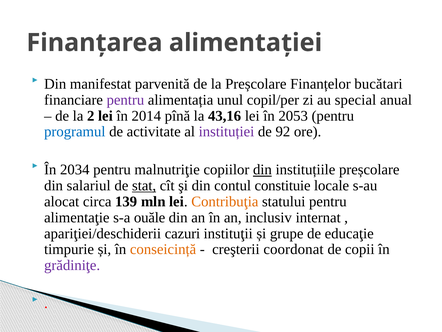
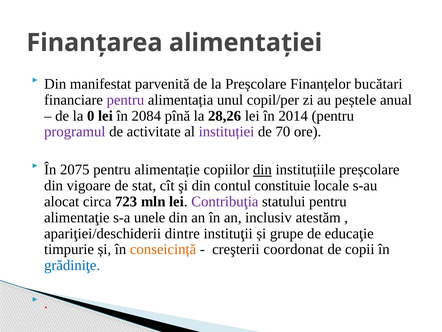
special: special -> peștele (355, 100)
2: 2 -> 0 (91, 116)
2014: 2014 -> 2084 (146, 116)
43,16: 43,16 -> 28,26 (225, 116)
2053: 2053 -> 2014 (293, 116)
programul colour: blue -> purple (75, 132)
92: 92 -> 70 (283, 132)
2034: 2034 -> 2075 (75, 169)
malnutriţie: malnutriţie -> alimentație (167, 169)
salariul: salariul -> vigoare (89, 185)
stat underline: present -> none (144, 185)
139: 139 -> 723 (126, 201)
Contribuţia colour: orange -> purple (225, 201)
ouăle: ouăle -> unele (150, 217)
internat: internat -> atestăm (318, 217)
cazuri: cazuri -> dintre (182, 233)
grădiniţe colour: purple -> blue (72, 265)
